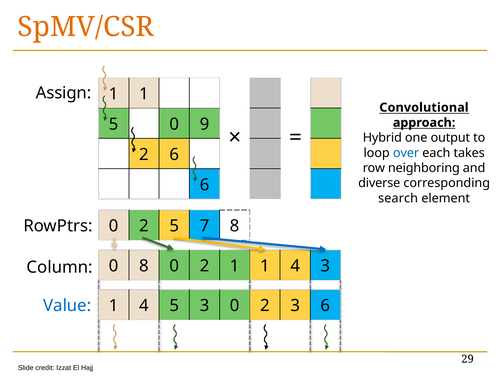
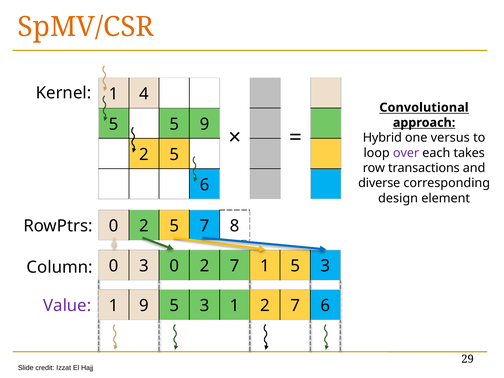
Assign: Assign -> Kernel (64, 93)
1: 1 -> 4 (144, 94)
5 0: 0 -> 5 (174, 124)
output: output -> versus (450, 138)
over colour: blue -> purple (406, 153)
6: 6 -> 5 (174, 155)
neighboring: neighboring -> transactions (424, 168)
search: search -> design (398, 198)
0 8: 8 -> 3 (144, 266)
0 2 1: 1 -> 7 (235, 266)
4: 4 -> 5 (295, 266)
4: 4 -> 9 (144, 306)
0: 0 -> 1 (235, 306)
3: 3 -> 7 (295, 306)
Value colour: blue -> purple (67, 306)
